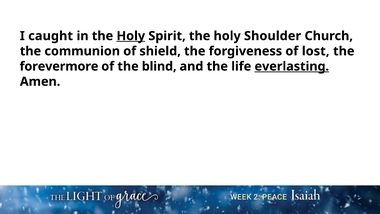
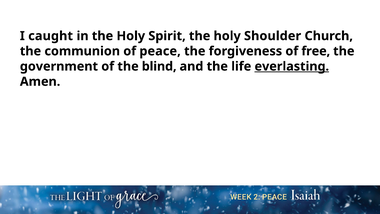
Holy underline: present -> none (131, 36)
shield: shield -> peace (160, 51)
lost: lost -> free (316, 51)
forevermore: forevermore -> government (59, 66)
